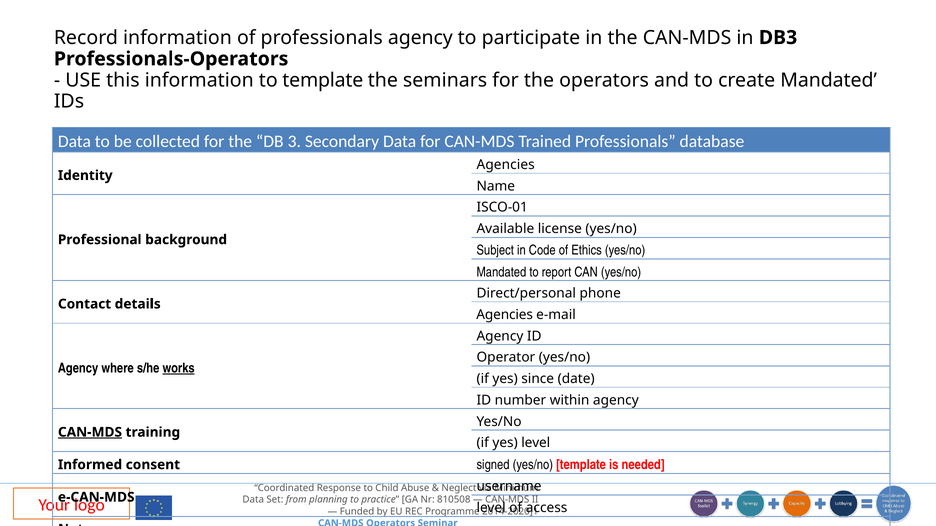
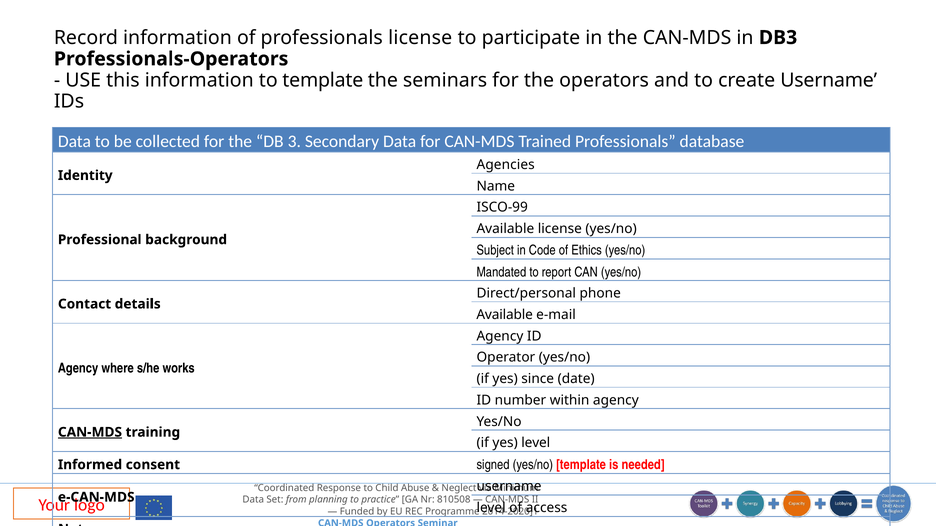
professionals agency: agency -> license (420, 38)
create Mandated: Mandated -> Username (829, 80)
ISCO-01: ISCO-01 -> ISCO-99 (502, 208)
Agencies: Agencies -> Available (505, 315)
works underline: present -> none (179, 369)
